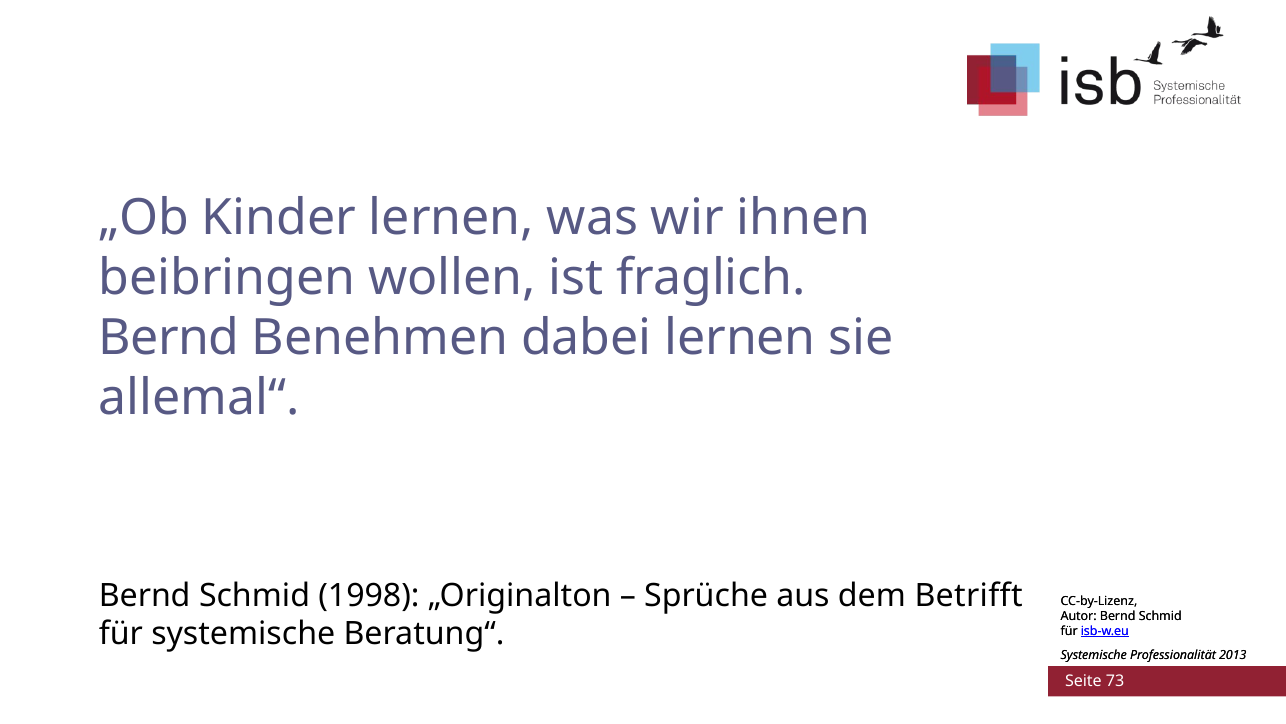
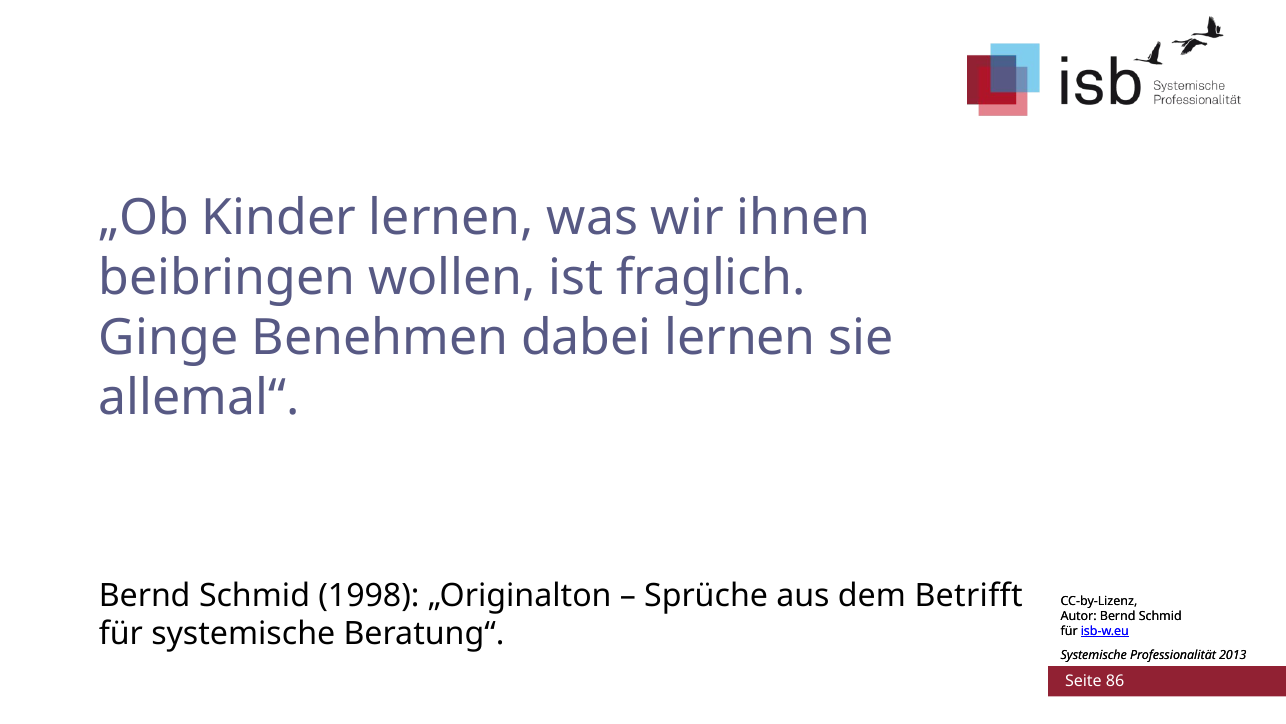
Bernd: Bernd -> Ginge (169, 338)
73: 73 -> 86 (1115, 680)
